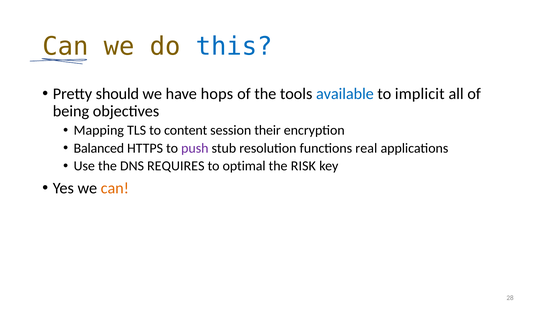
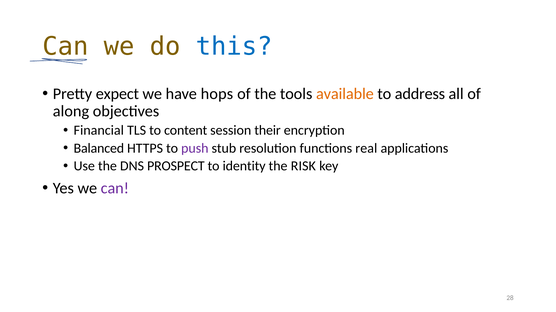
should: should -> expect (117, 94)
available colour: blue -> orange (345, 94)
implicit: implicit -> address (420, 94)
being: being -> along (71, 112)
Mapping: Mapping -> Financial (99, 131)
REQUIRES: REQUIRES -> PROSPECT (176, 166)
optimal: optimal -> identity (244, 166)
can colour: orange -> purple (115, 189)
